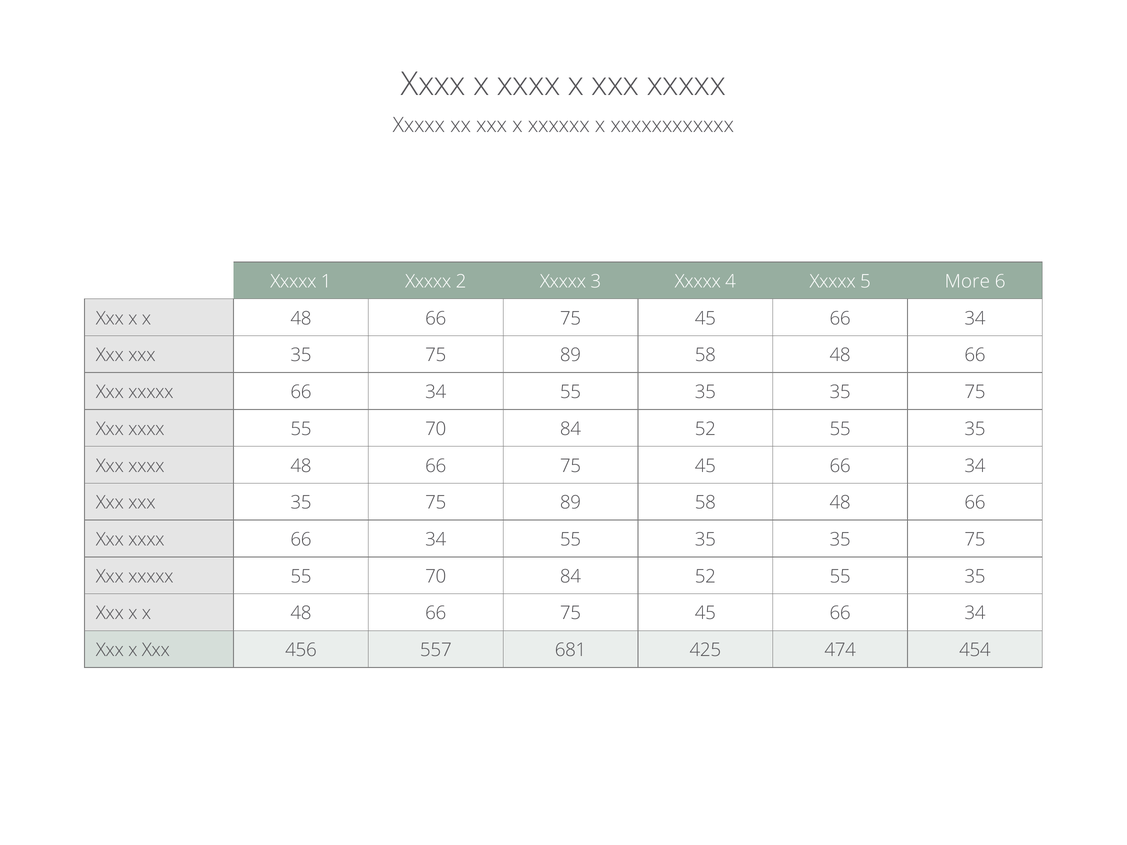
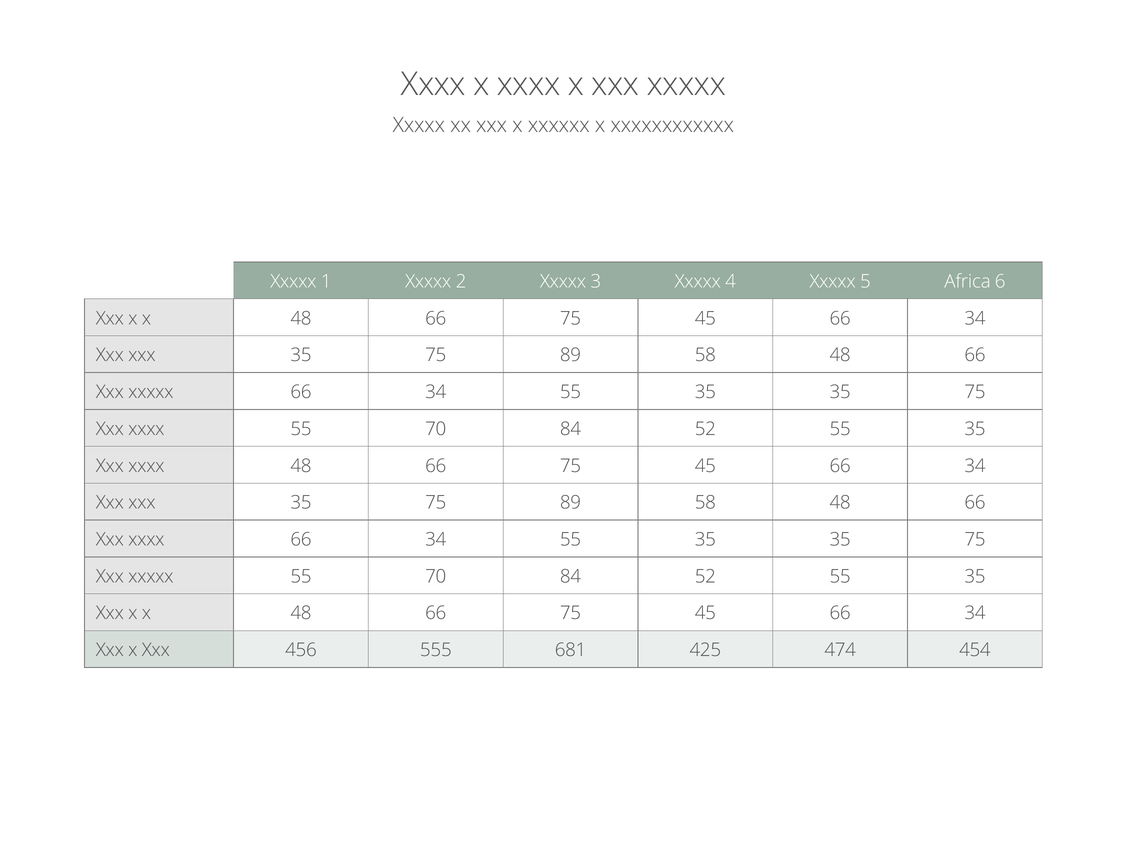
More: More -> Africa (968, 282)
557: 557 -> 555 (436, 650)
